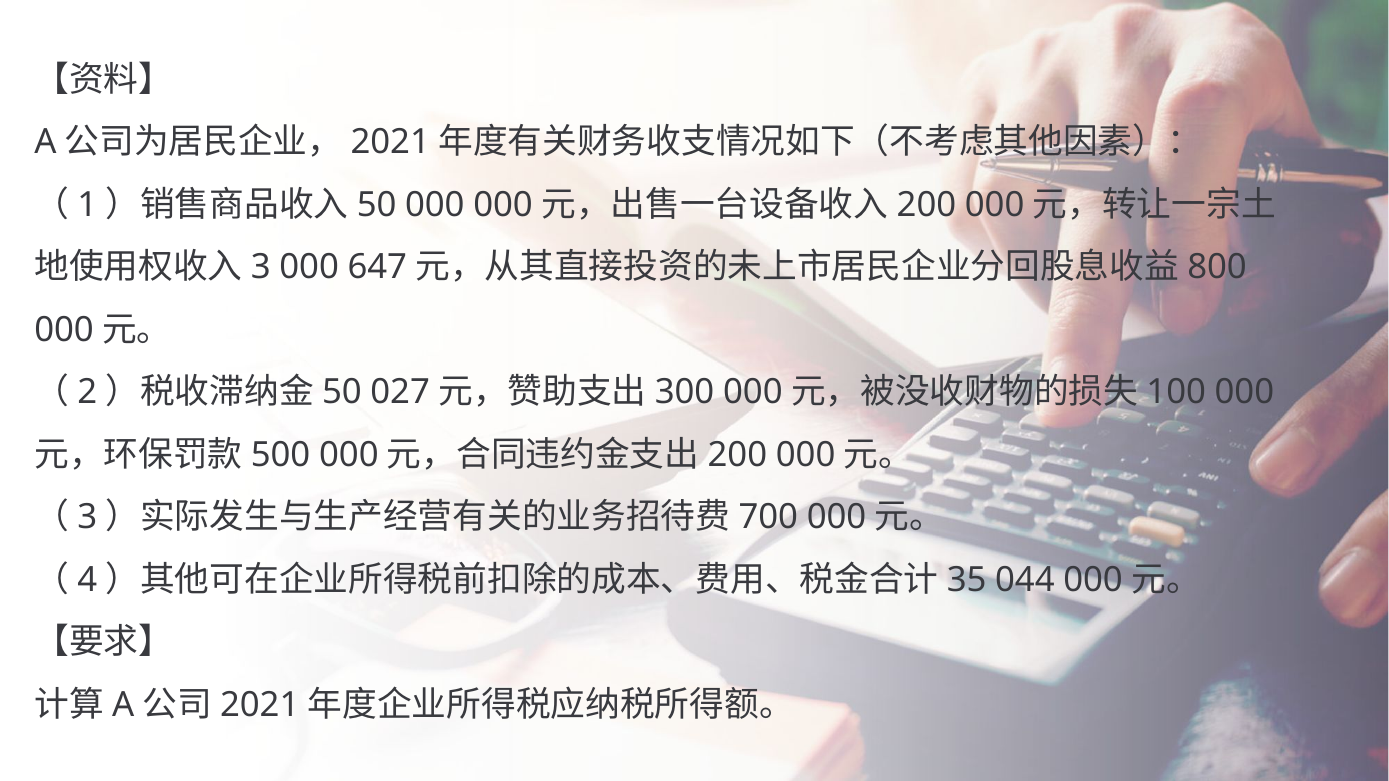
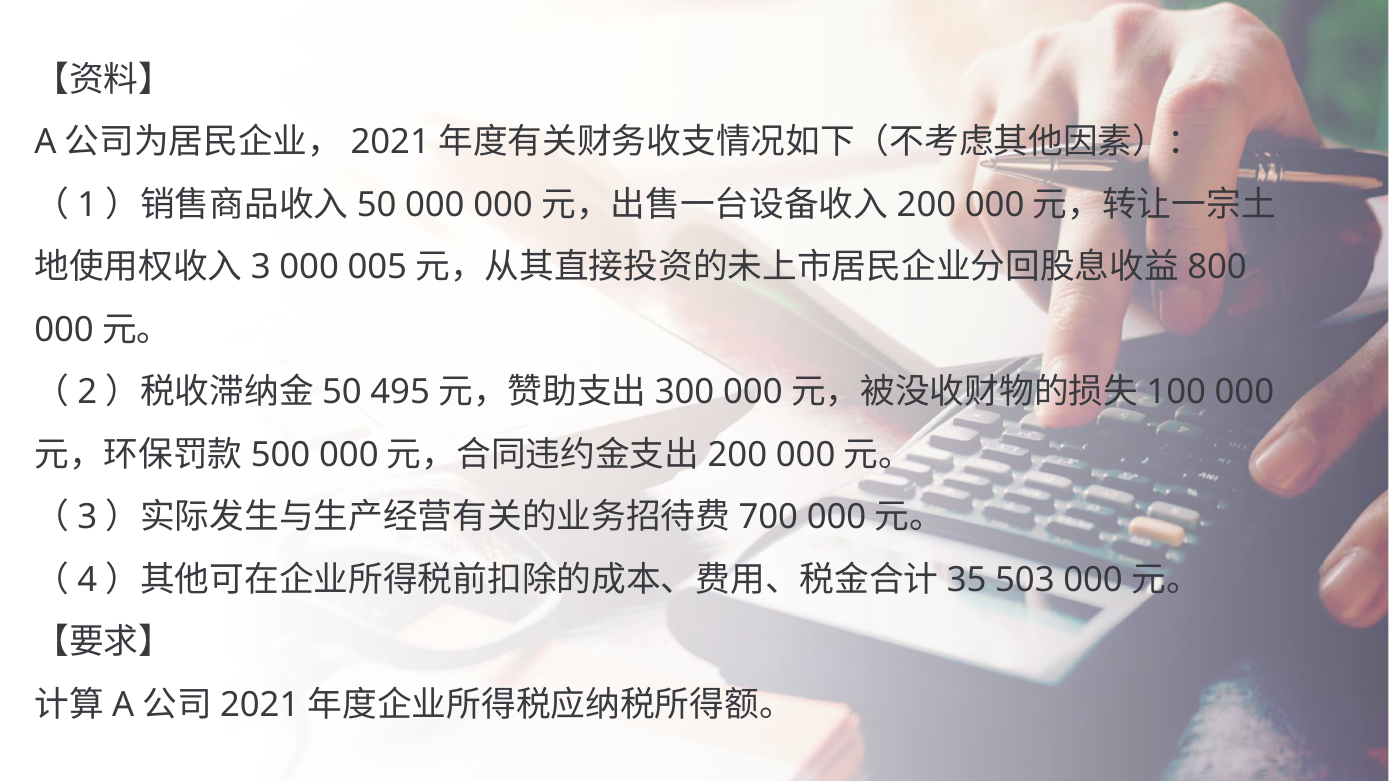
647: 647 -> 005 (377, 267)
027: 027 -> 495 (400, 392)
044: 044 -> 503 (1025, 580)
